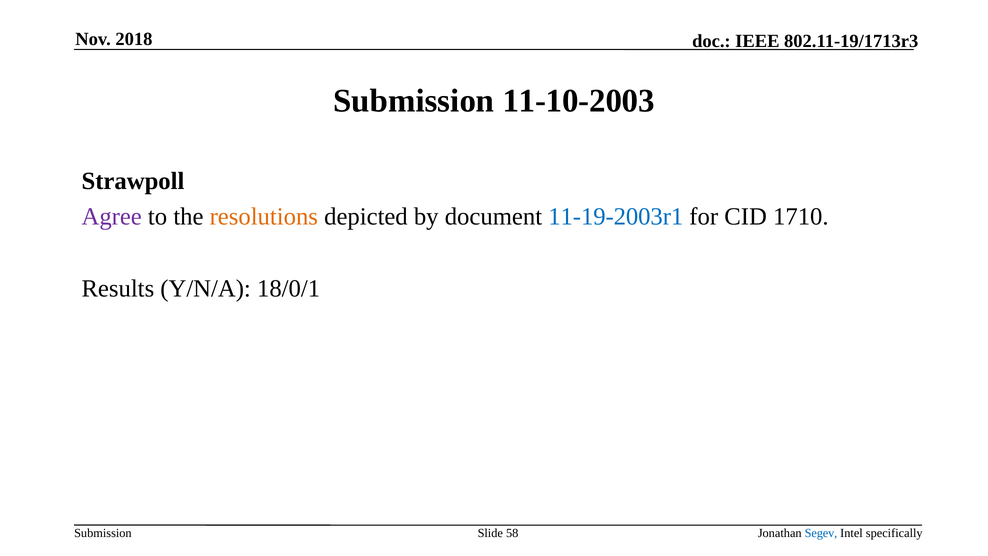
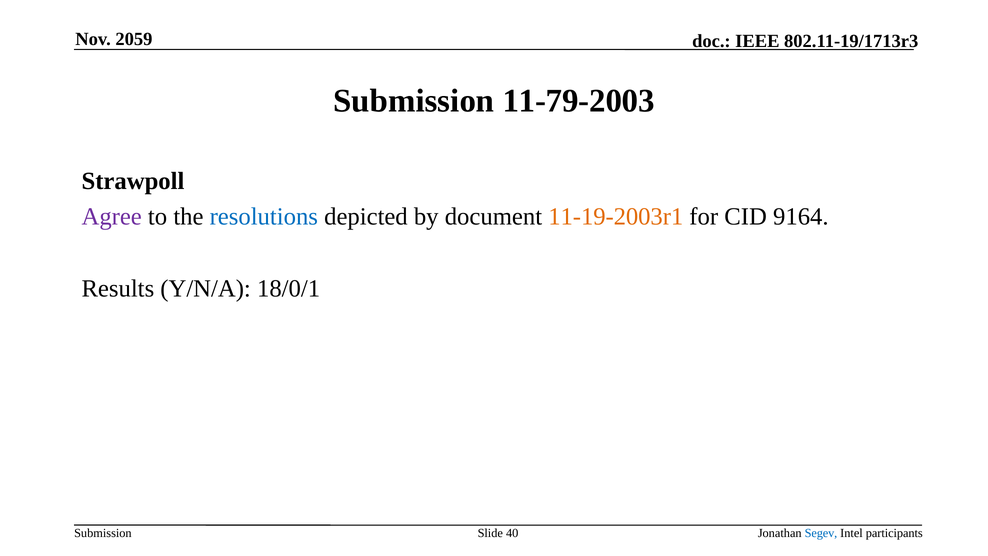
2018: 2018 -> 2059 (134, 39)
11-10-2003: 11-10-2003 -> 11-79-2003 (579, 101)
resolutions colour: orange -> blue (264, 217)
11-19-2003r1 colour: blue -> orange (616, 217)
1710: 1710 -> 9164 (801, 217)
58: 58 -> 40 (512, 533)
specifically: specifically -> participants (894, 533)
